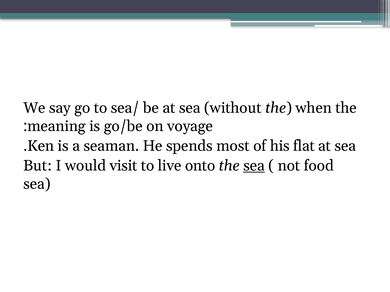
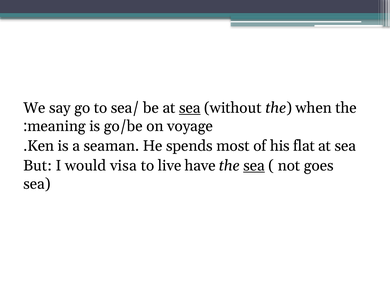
sea underline: none -> present (190, 108)
visit: visit -> visa (123, 166)
onto: onto -> have (200, 166)
food: food -> goes (319, 166)
